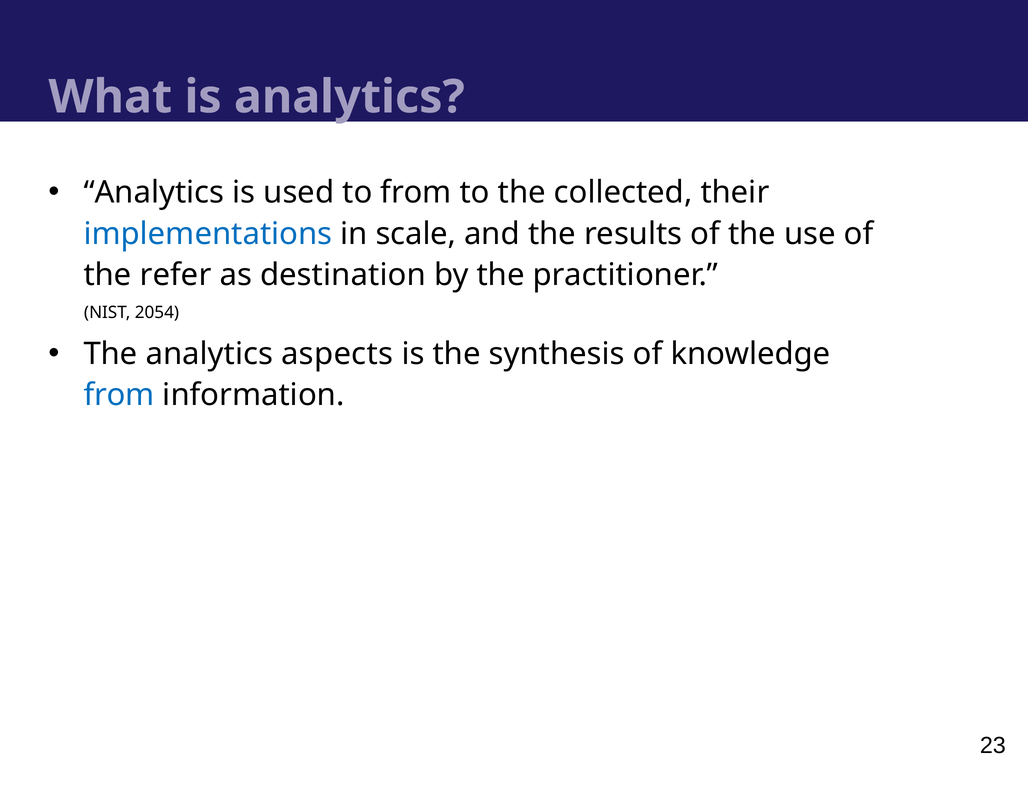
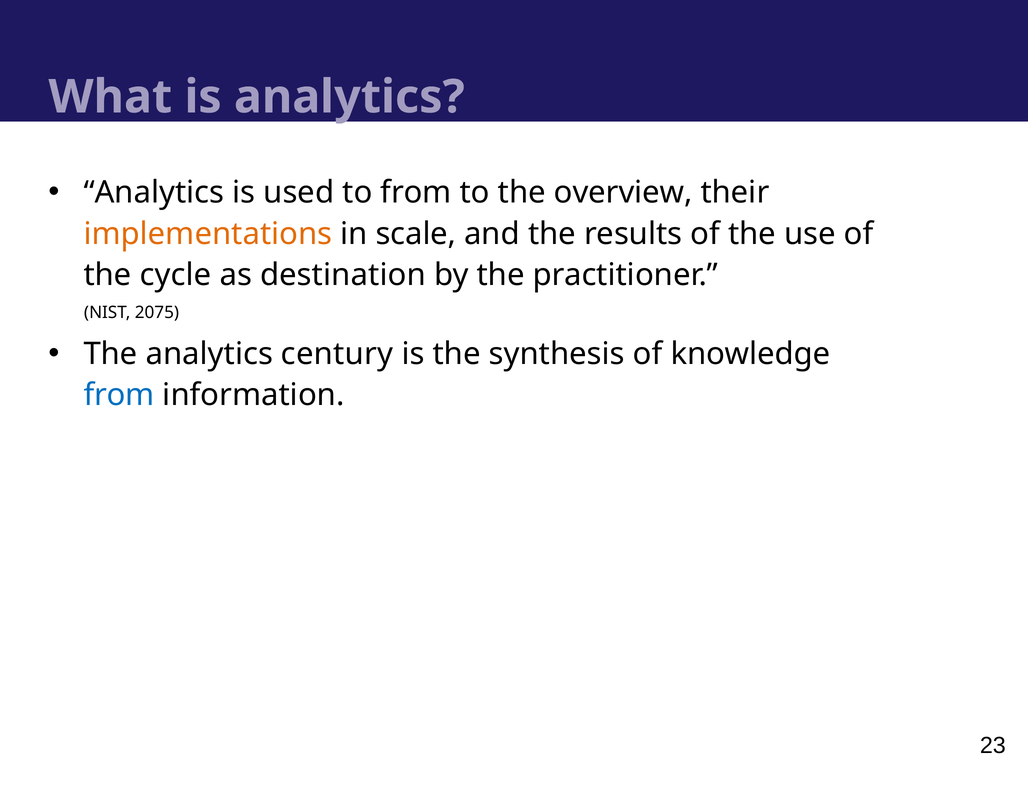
collected: collected -> overview (623, 193)
implementations colour: blue -> orange (208, 234)
refer: refer -> cycle (175, 275)
2054: 2054 -> 2075 (157, 313)
aspects: aspects -> century (337, 354)
